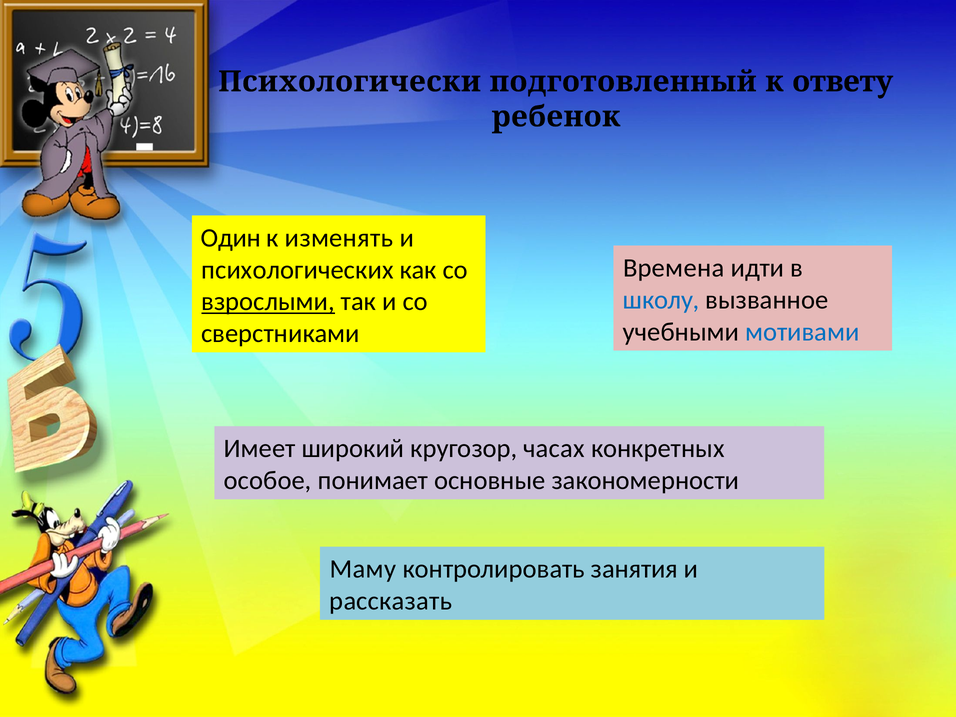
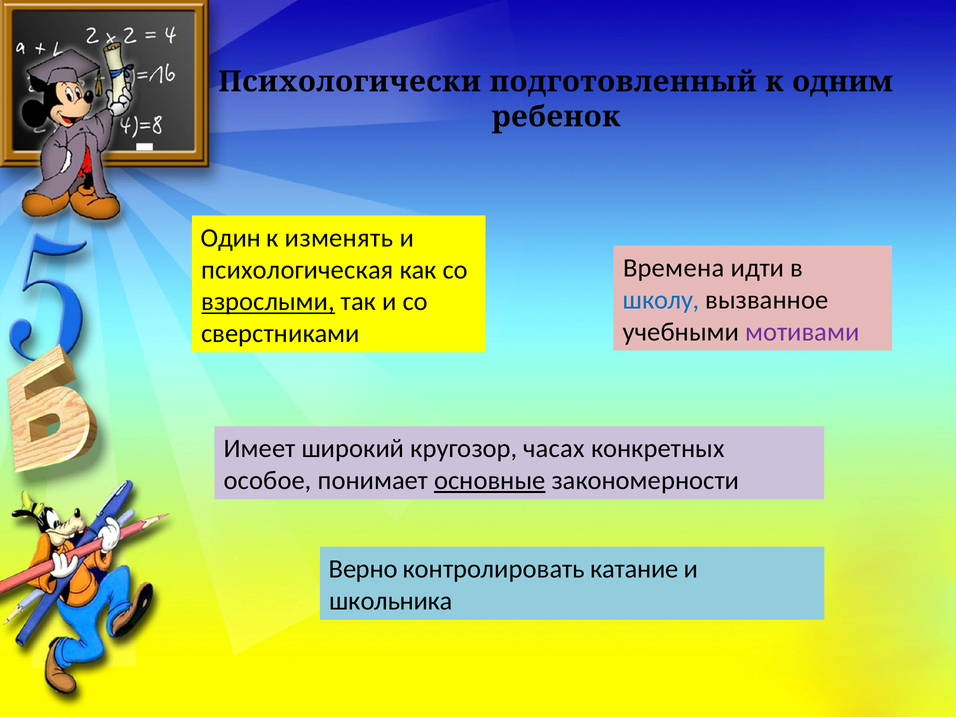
ответу: ответу -> одним (843, 82)
психологических: психологических -> психологическая (297, 270)
мотивами colour: blue -> purple (802, 332)
основные underline: none -> present (490, 481)
Маму: Маму -> Верно (363, 569)
занятия: занятия -> катание (635, 569)
рассказать: рассказать -> школьника (391, 601)
